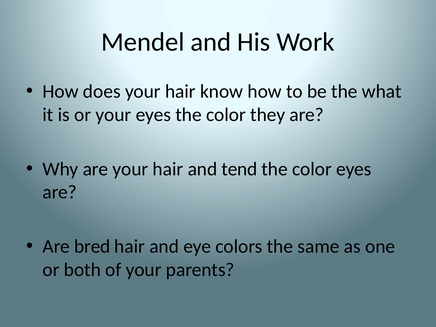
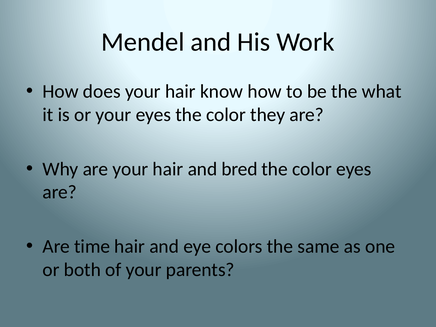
tend: tend -> bred (239, 169)
bred: bred -> time (92, 247)
